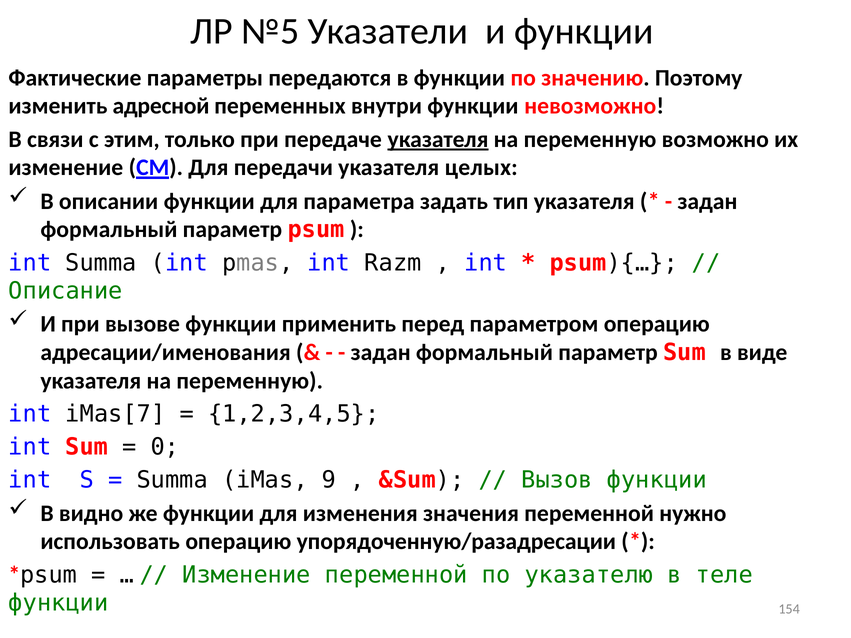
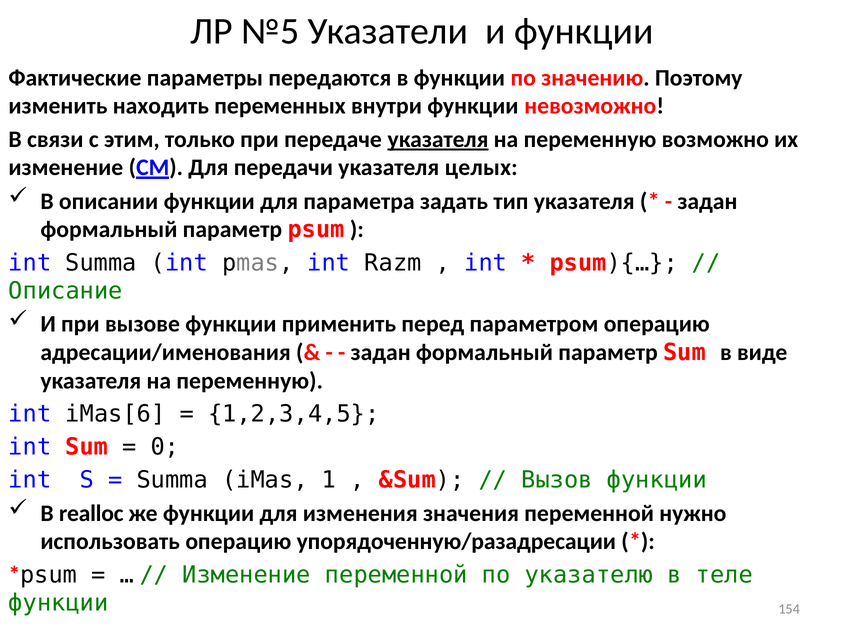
адресной: адресной -> находить (161, 106)
iMas[7: iMas[7 -> iMas[6 (115, 414)
9: 9 -> 1 (329, 480)
видно: видно -> realloc (91, 513)
